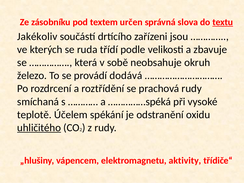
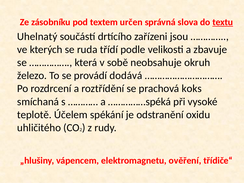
Jakékoliv: Jakékoliv -> Uhelnatý (37, 37)
prachová rudy: rudy -> koks (192, 89)
uhličitého underline: present -> none (39, 128)
aktivity: aktivity -> ověření (185, 161)
